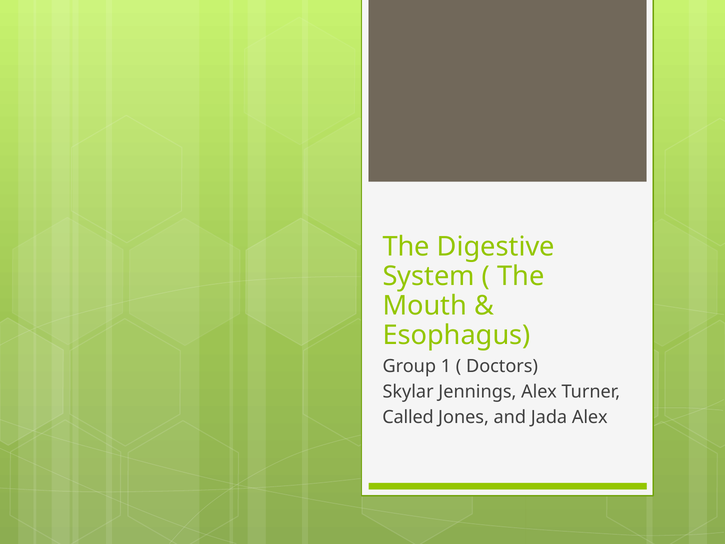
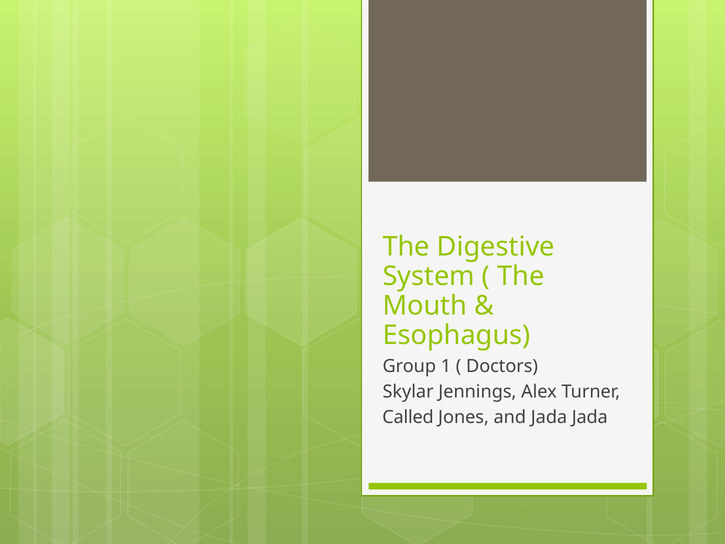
Jada Alex: Alex -> Jada (590, 417)
